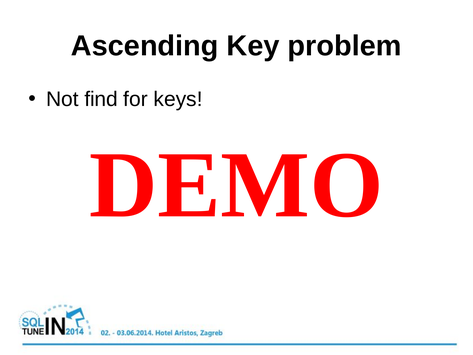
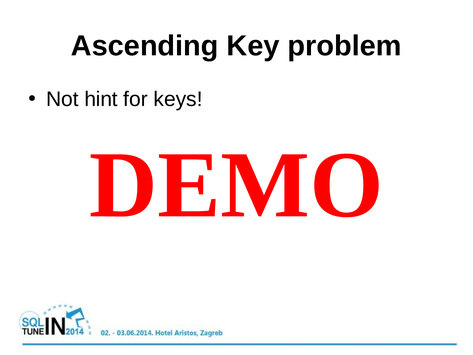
find: find -> hint (101, 99)
